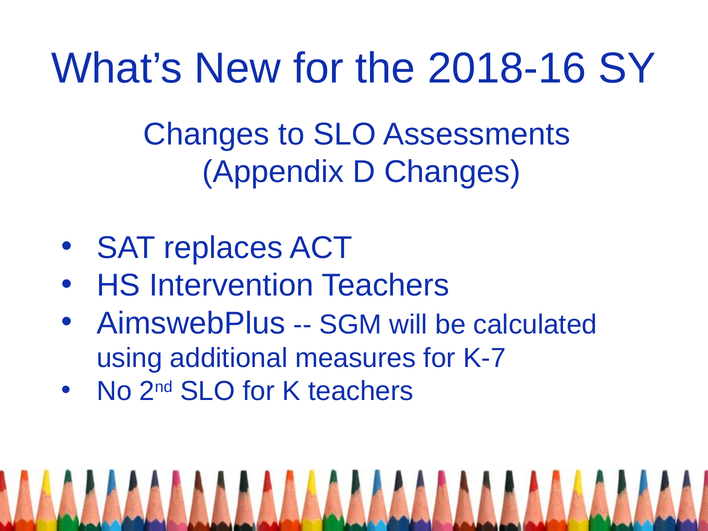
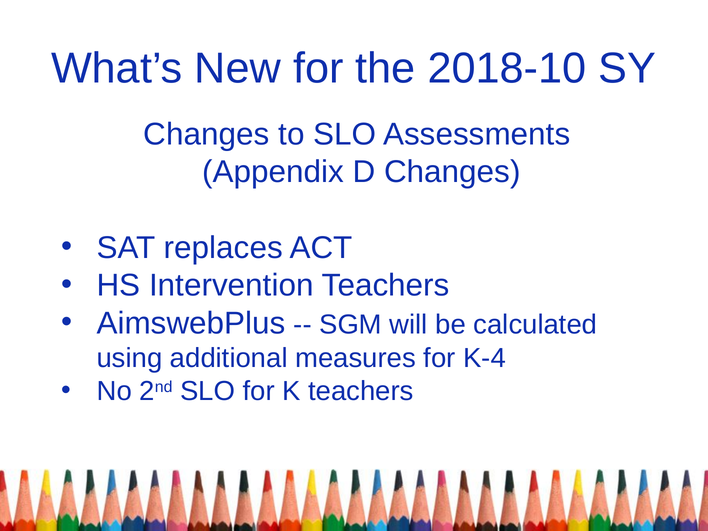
2018-16: 2018-16 -> 2018-10 (507, 69)
K-7: K-7 -> K-4 (485, 358)
